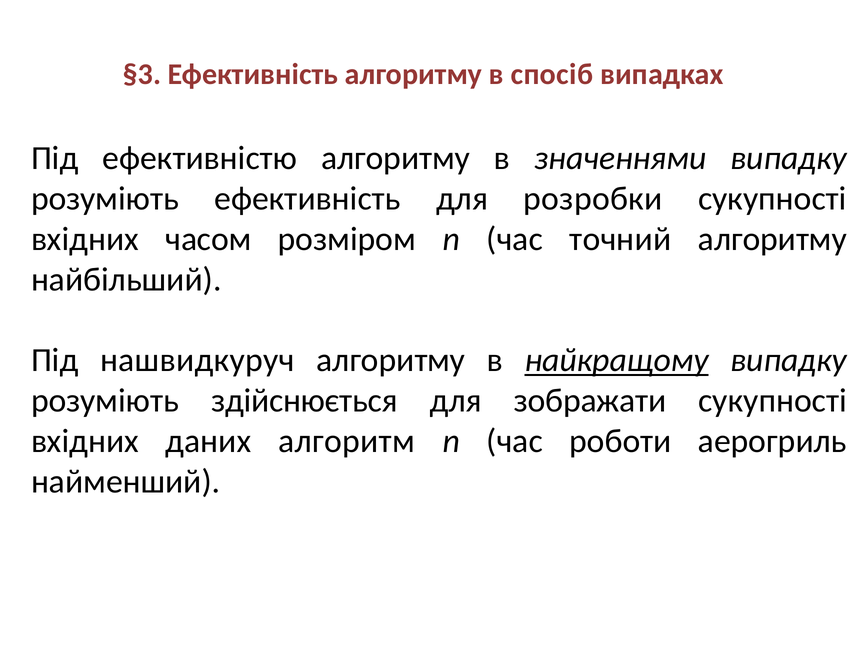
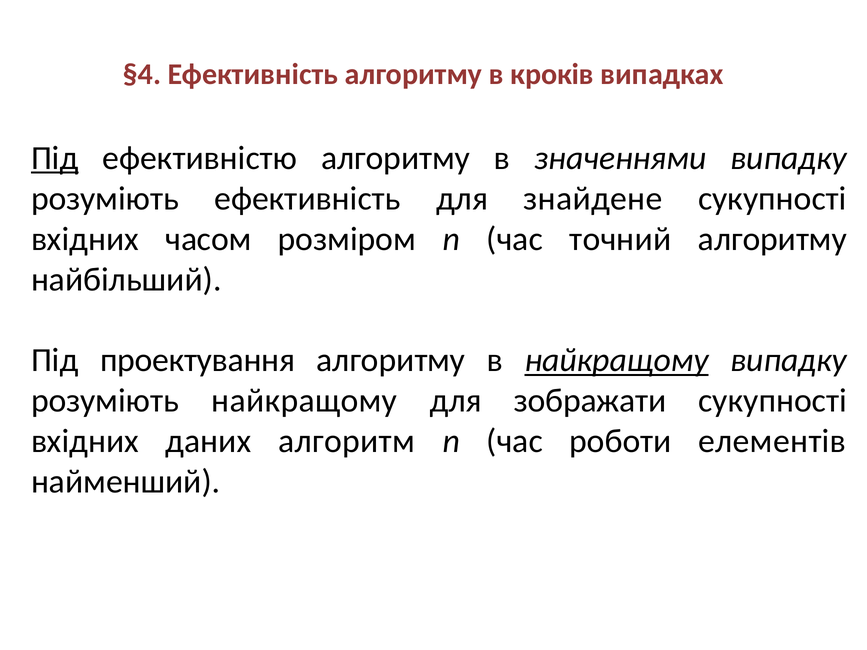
§3: §3 -> §4 (142, 74)
спосіб: спосіб -> кроків (552, 74)
Під underline: none -> present (55, 158)
розробки: розробки -> знайдене (593, 199)
нашвидкуруч: нашвидкуруч -> проектування (198, 360)
розуміють здійснюється: здійснюється -> найкращому (304, 401)
аерогриль: аерогриль -> елементів (772, 441)
